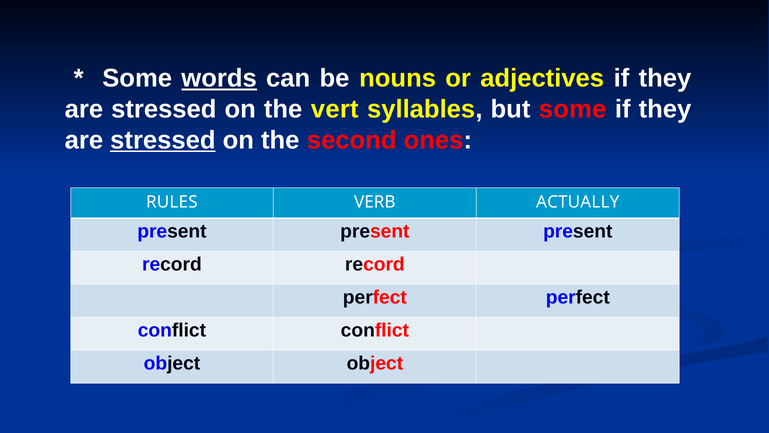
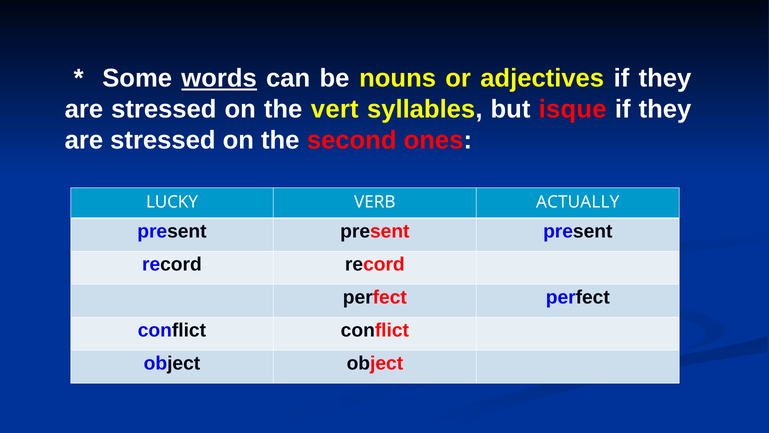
but some: some -> isque (573, 109)
stressed underline: present -> none (163, 140)
RULES: RULES -> LUCKY (172, 202)
